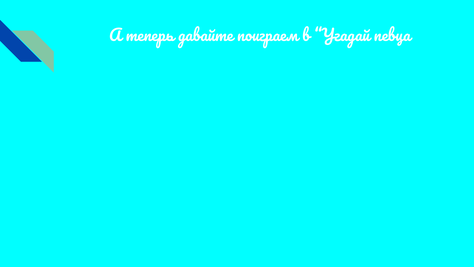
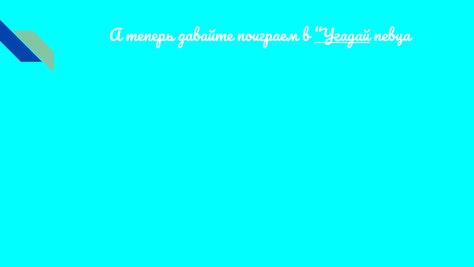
Угадай underline: none -> present (342, 36)
